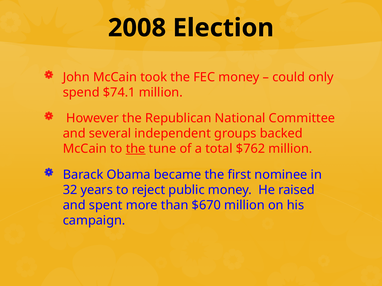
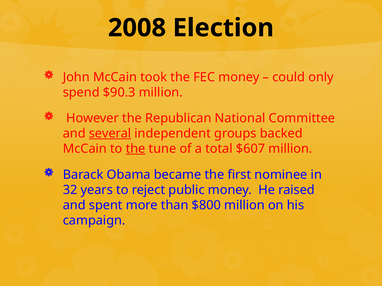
$74.1: $74.1 -> $90.3 (119, 93)
several underline: none -> present (110, 134)
$762: $762 -> $607 (251, 149)
$670: $670 -> $800 (206, 205)
